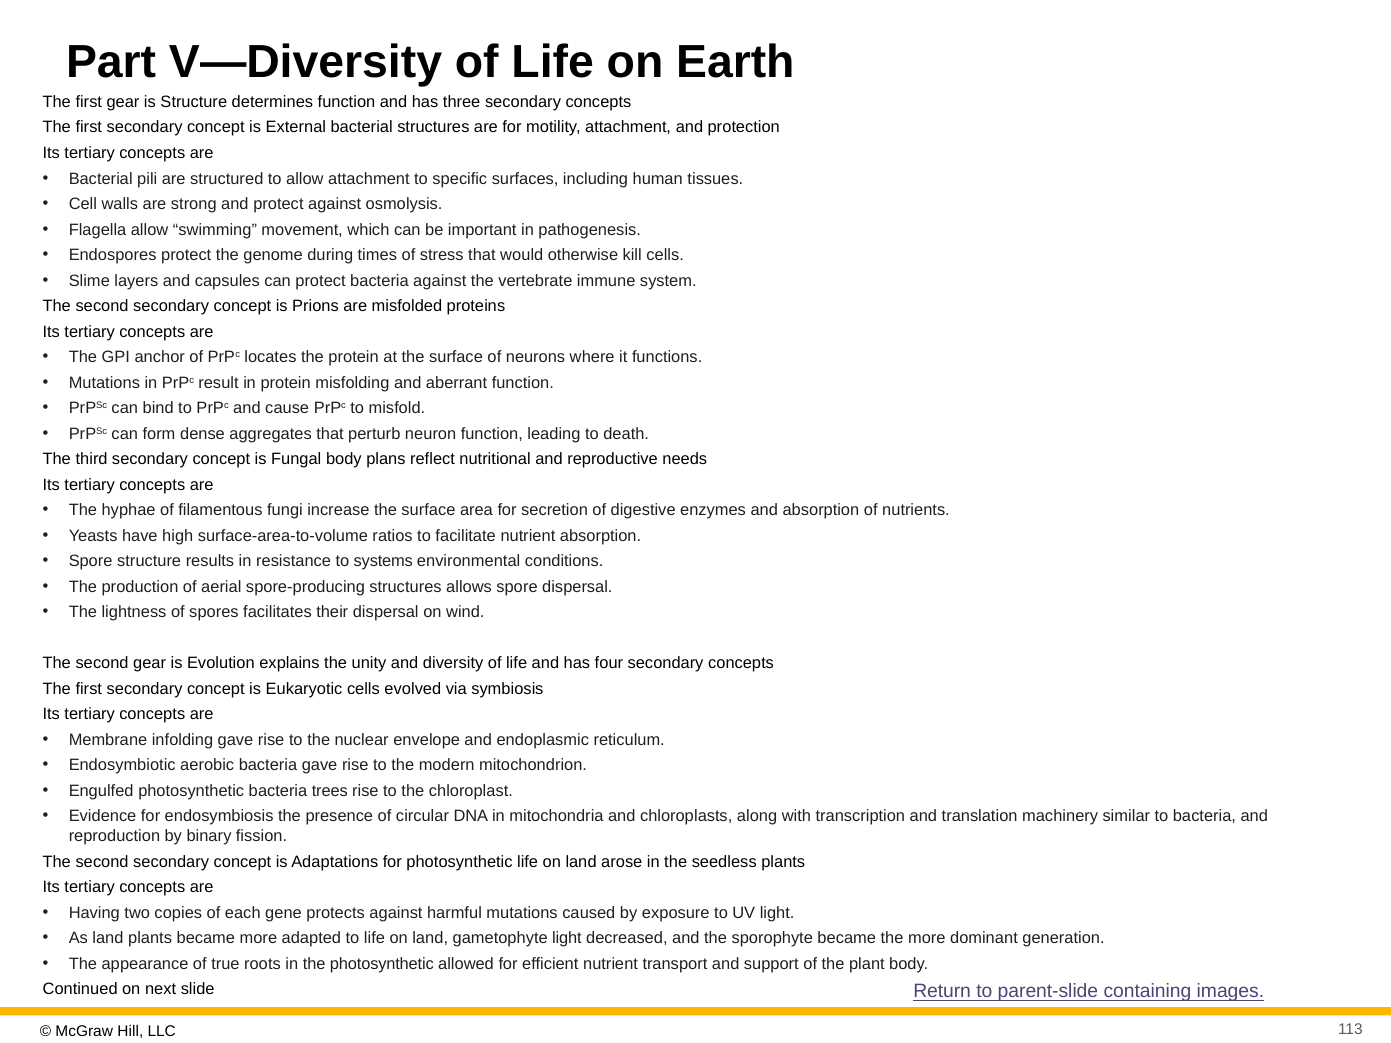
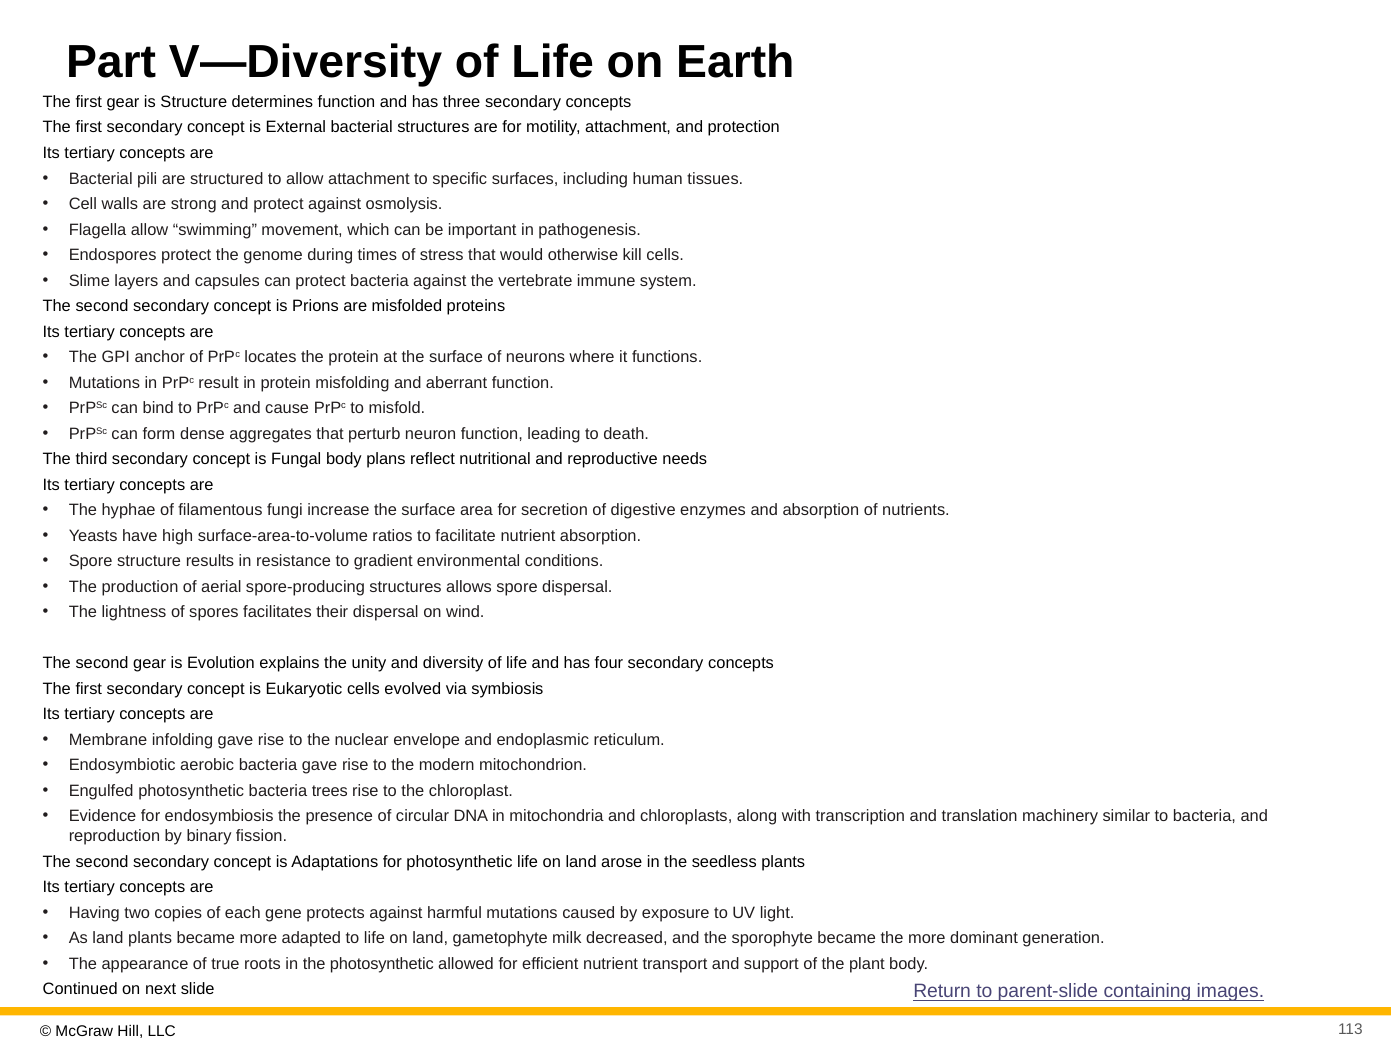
systems: systems -> gradient (383, 561)
gametophyte light: light -> milk (567, 938)
